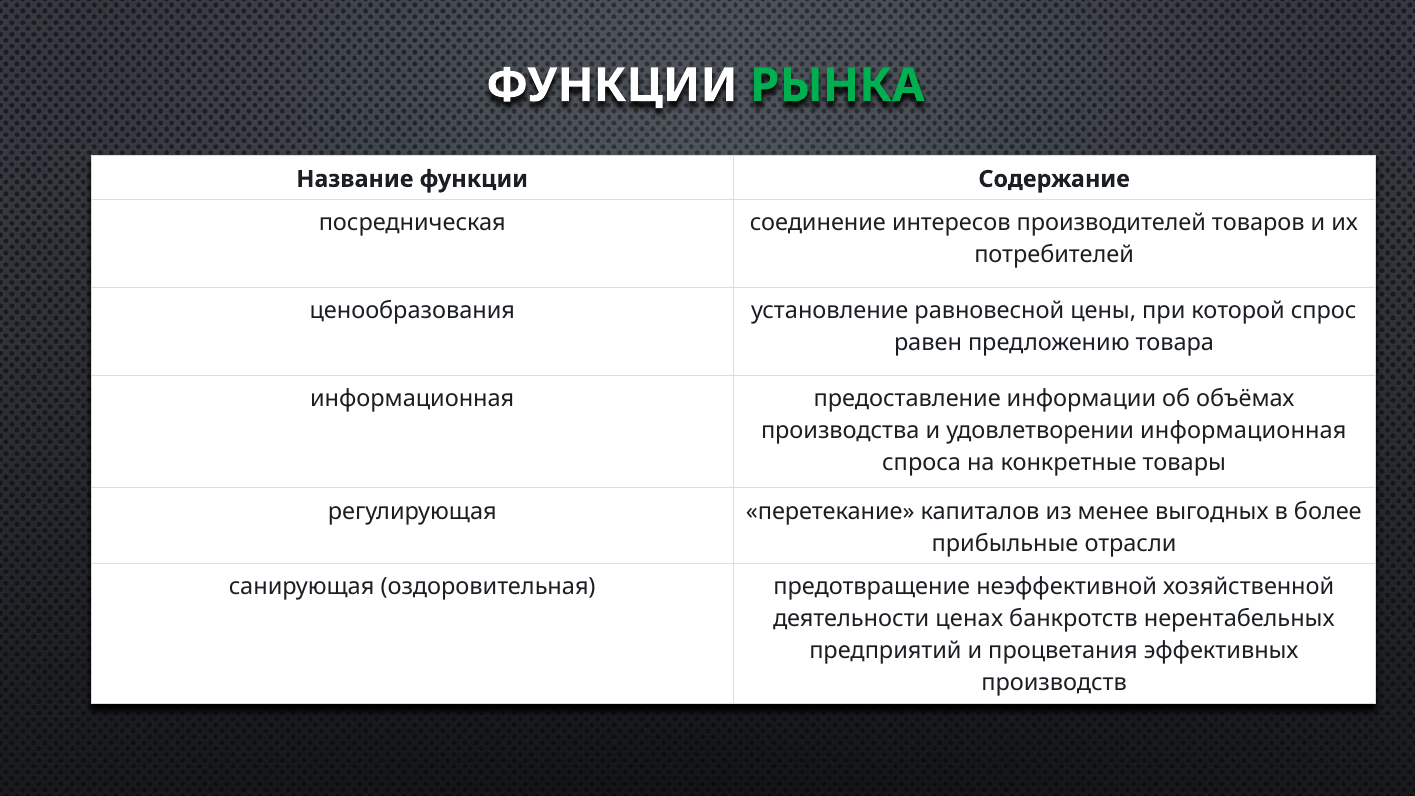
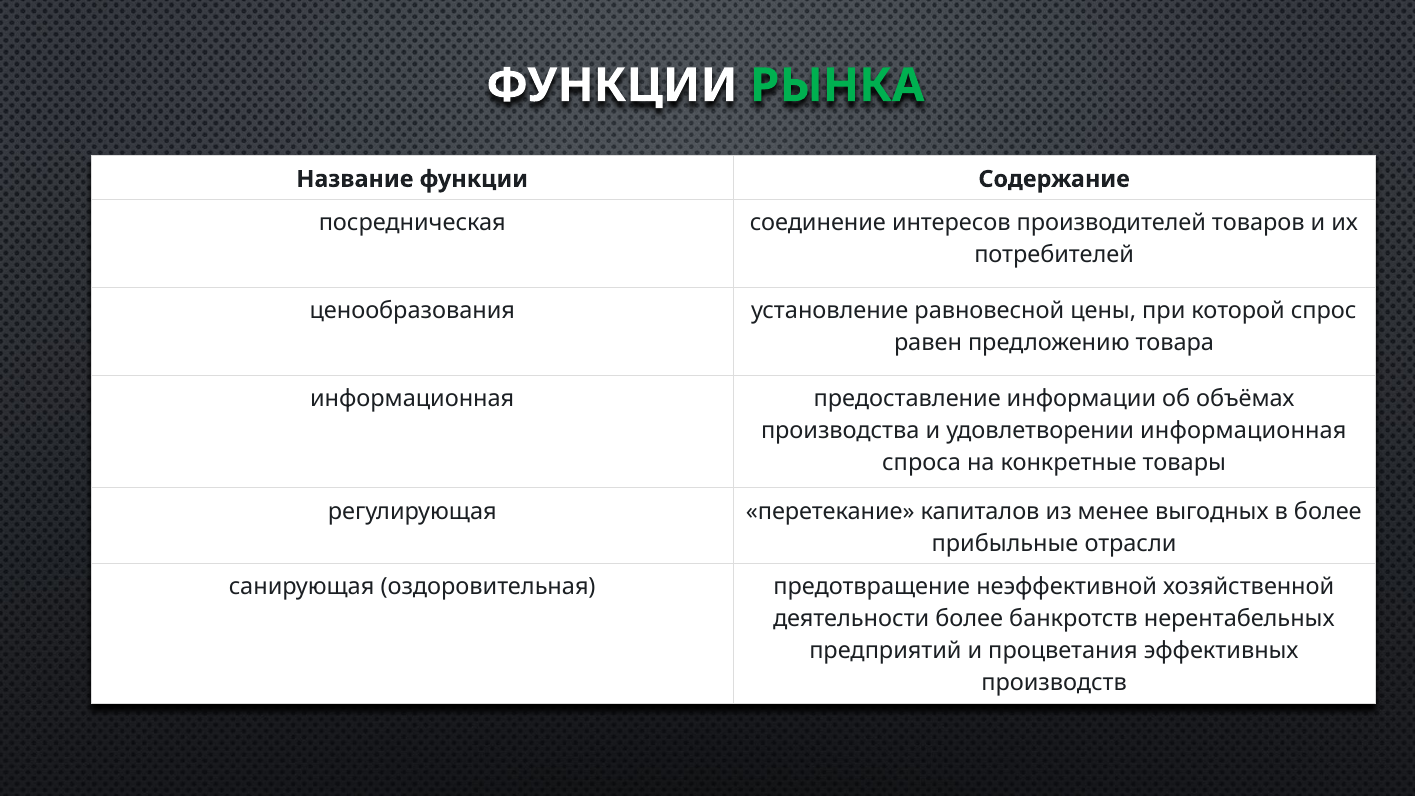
деятельности ценах: ценах -> более (969, 619)
